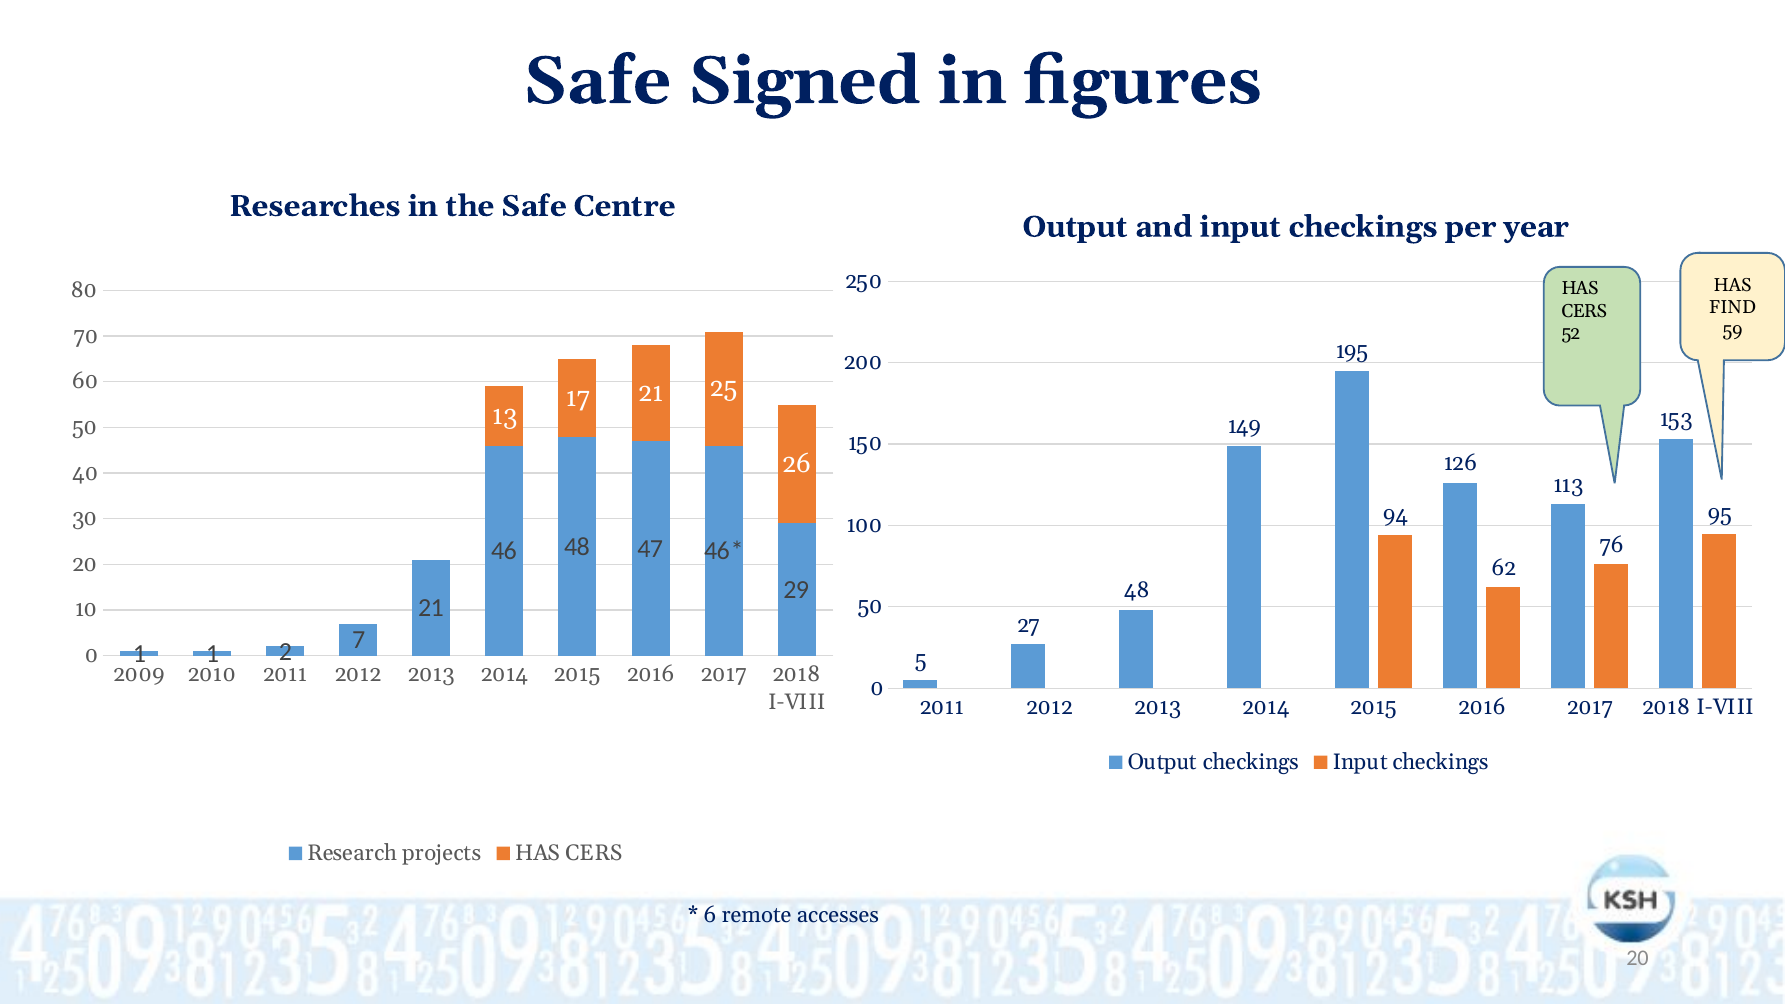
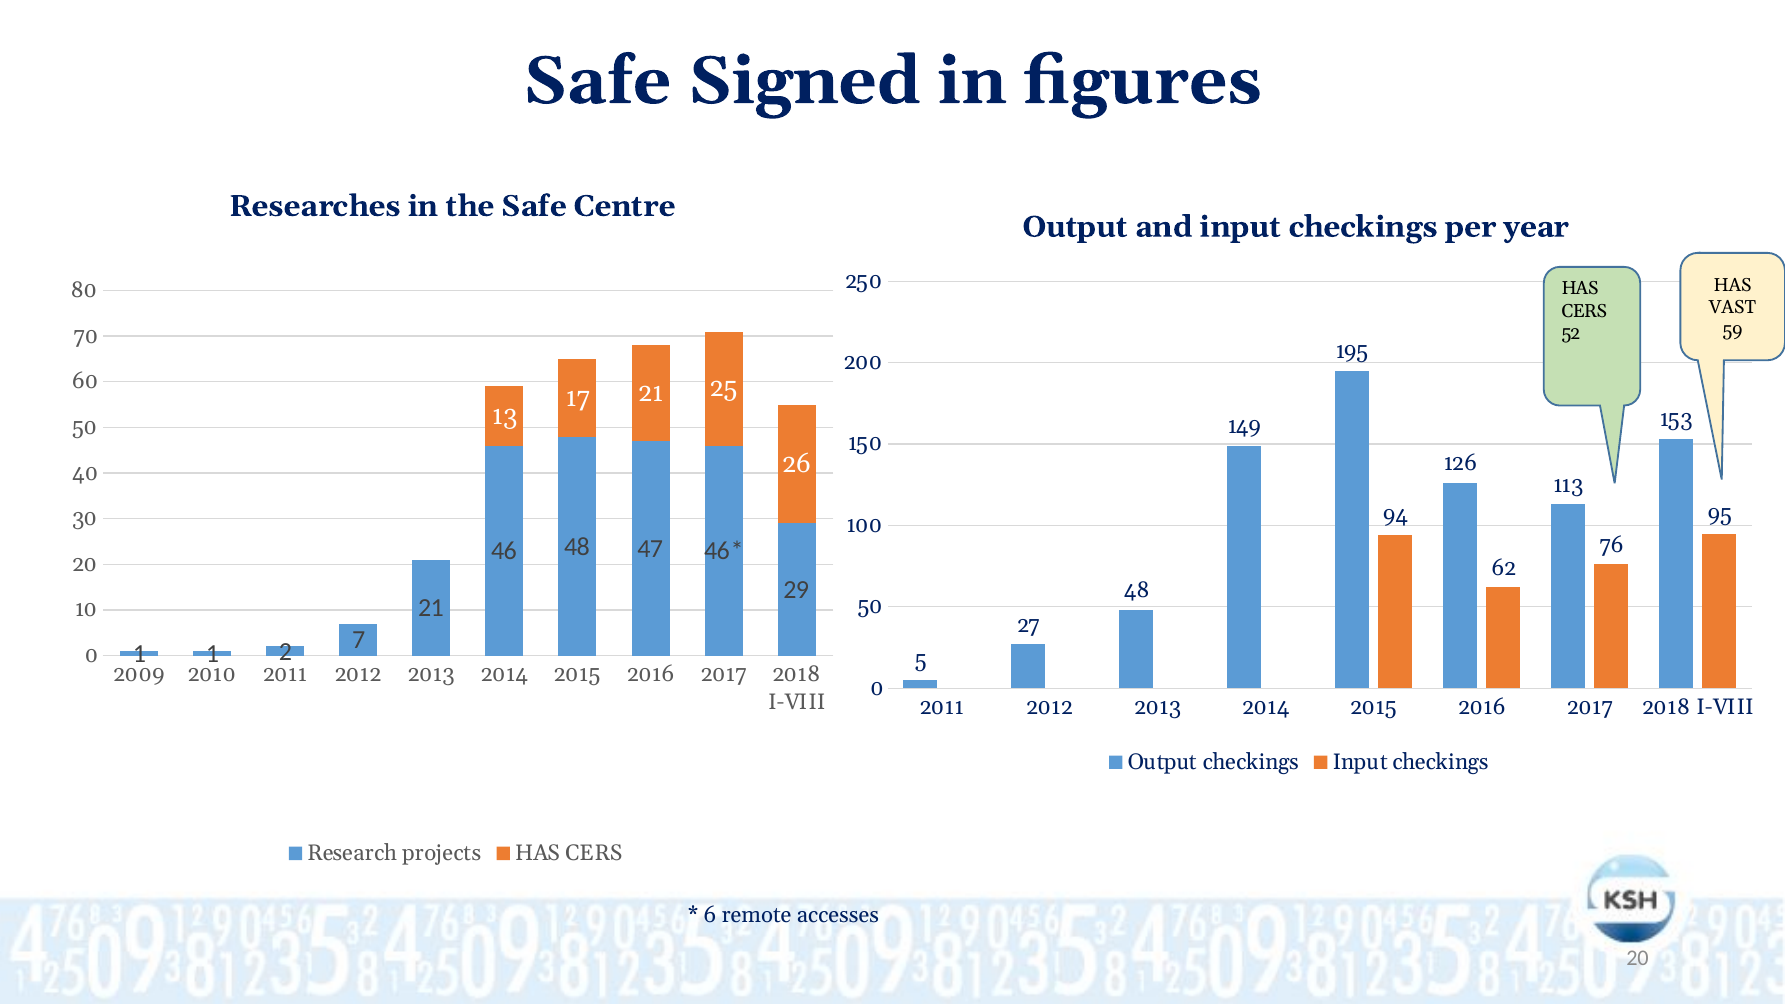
FIND: FIND -> VAST (1733, 308)
